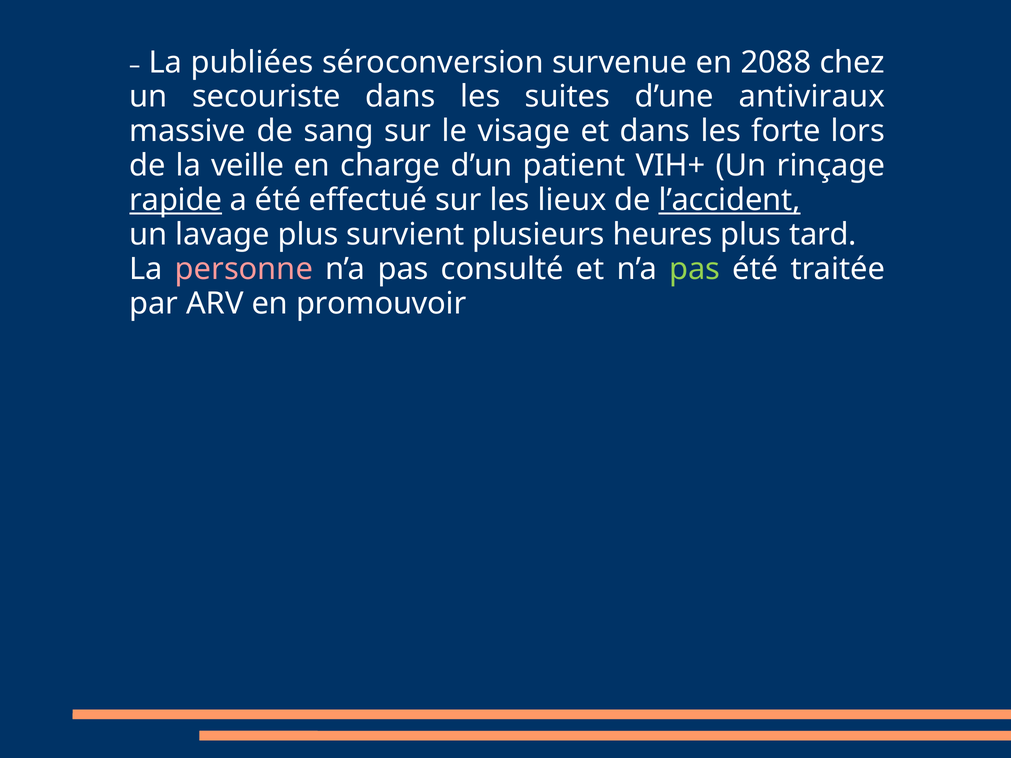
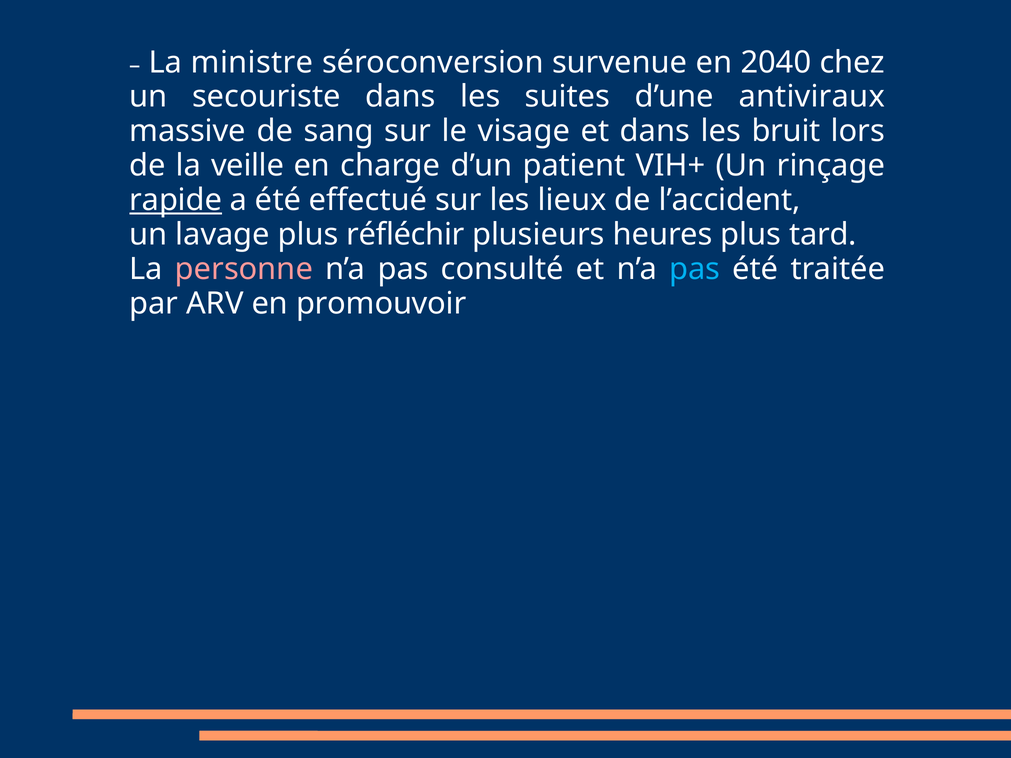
publiées: publiées -> ministre (252, 62)
2088: 2088 -> 2040 (776, 62)
forte: forte -> bruit (786, 131)
l’accident underline: present -> none (730, 200)
survient: survient -> réfléchir (405, 235)
pas colour: light green -> light blue (695, 269)
